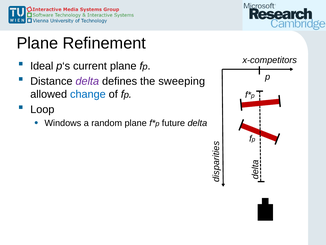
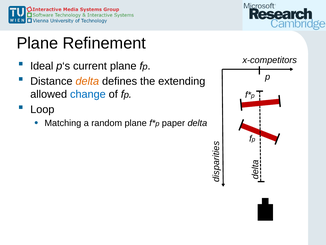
delta colour: purple -> orange (87, 81)
sweeping: sweeping -> extending (182, 81)
Windows: Windows -> Matching (63, 123)
future: future -> paper (173, 123)
